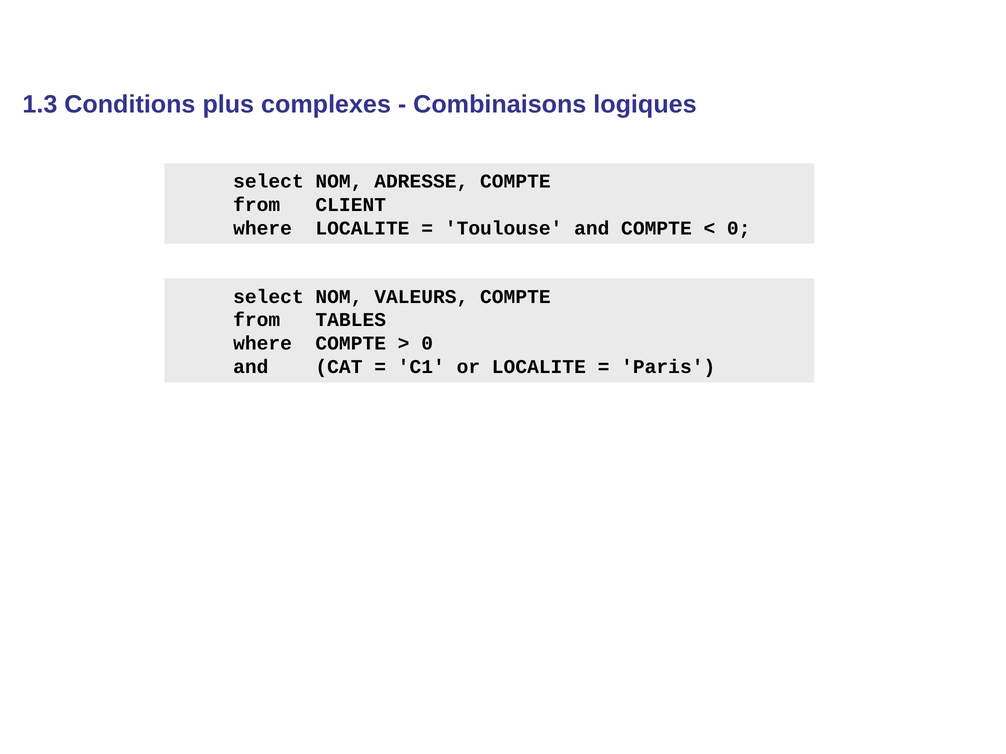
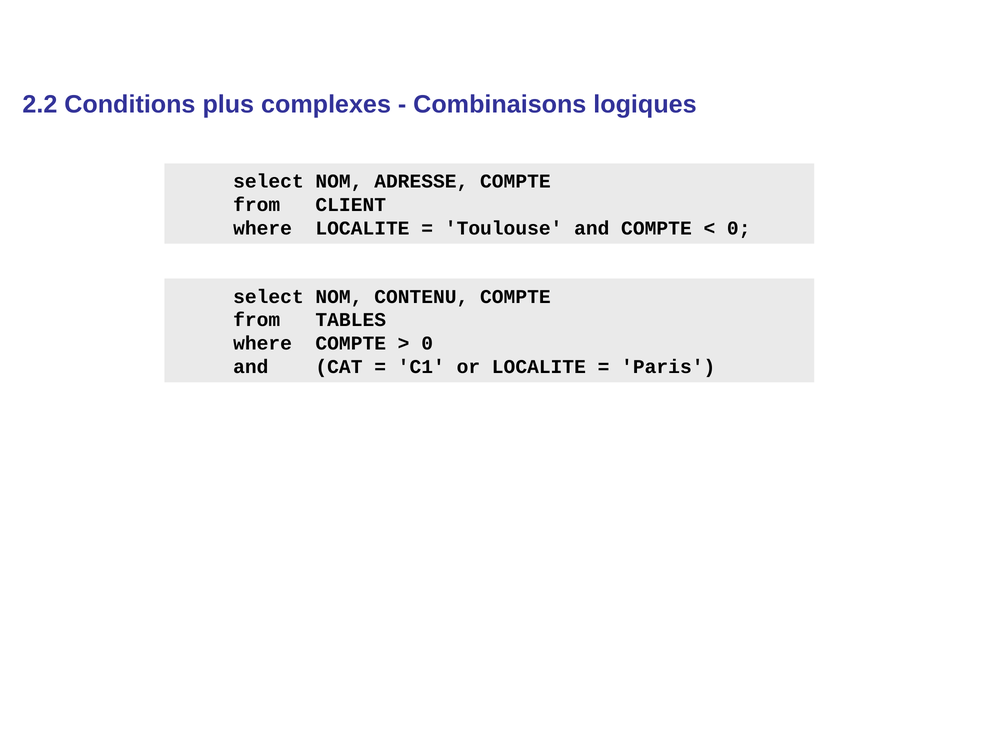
1.3: 1.3 -> 2.2 (40, 105)
VALEURS: VALEURS -> CONTENU (421, 297)
